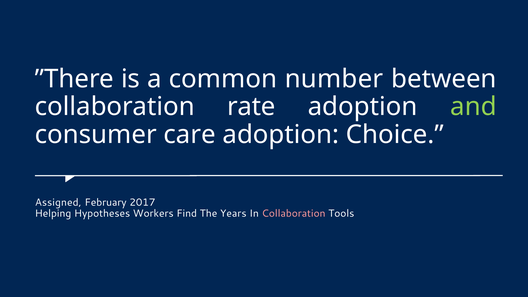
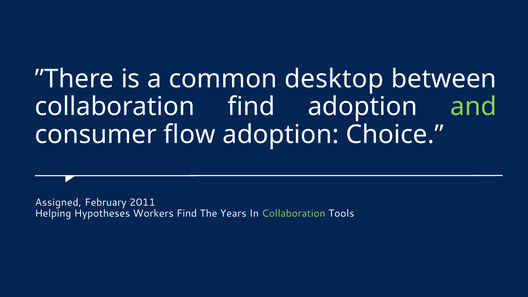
number: number -> desktop (334, 79)
collaboration rate: rate -> find (251, 107)
care: care -> flow (190, 135)
2017: 2017 -> 2011 (142, 202)
Collaboration colour: pink -> light green (294, 213)
